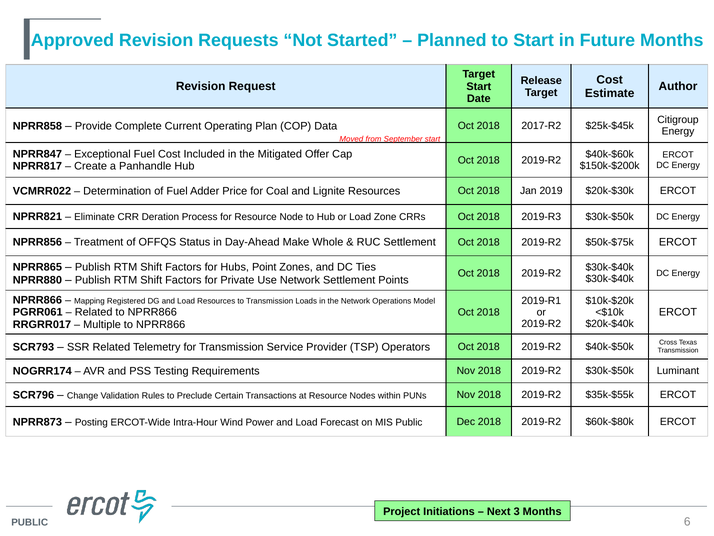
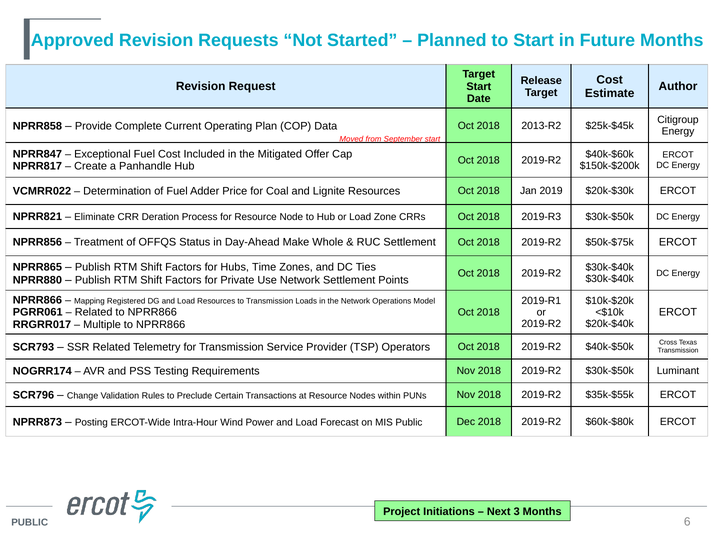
2017-R2: 2017-R2 -> 2013-R2 (541, 125)
Point: Point -> Time (264, 267)
